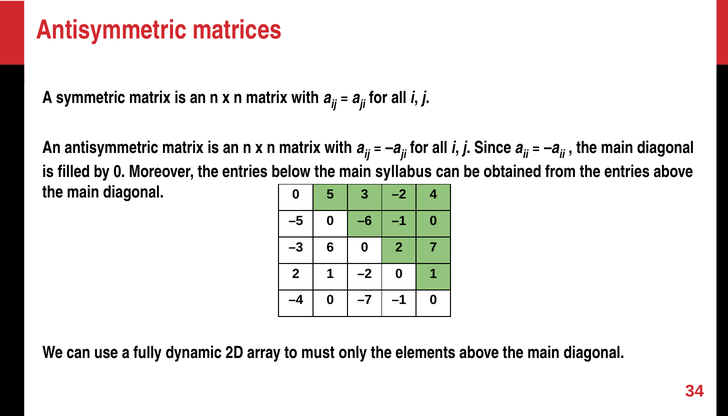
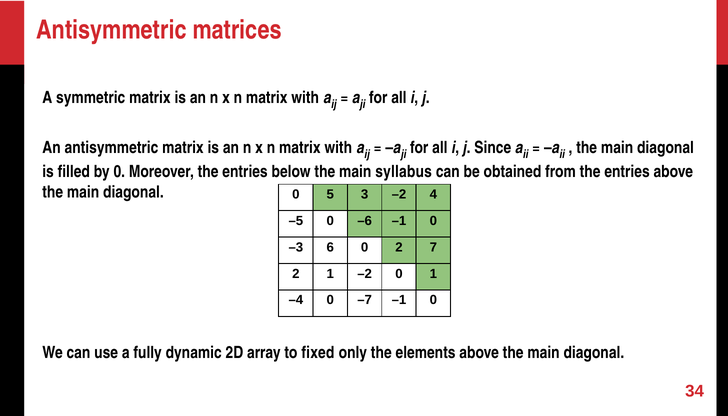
must: must -> fixed (318, 353)
